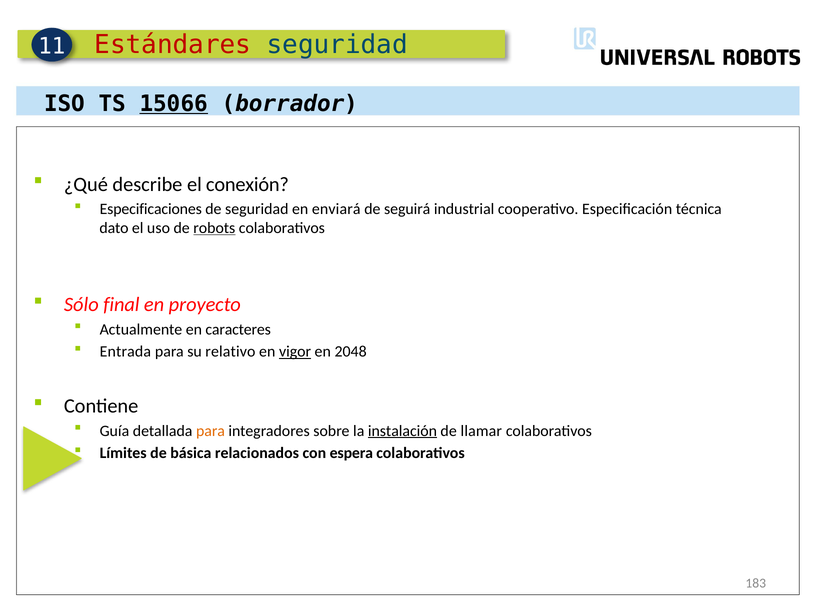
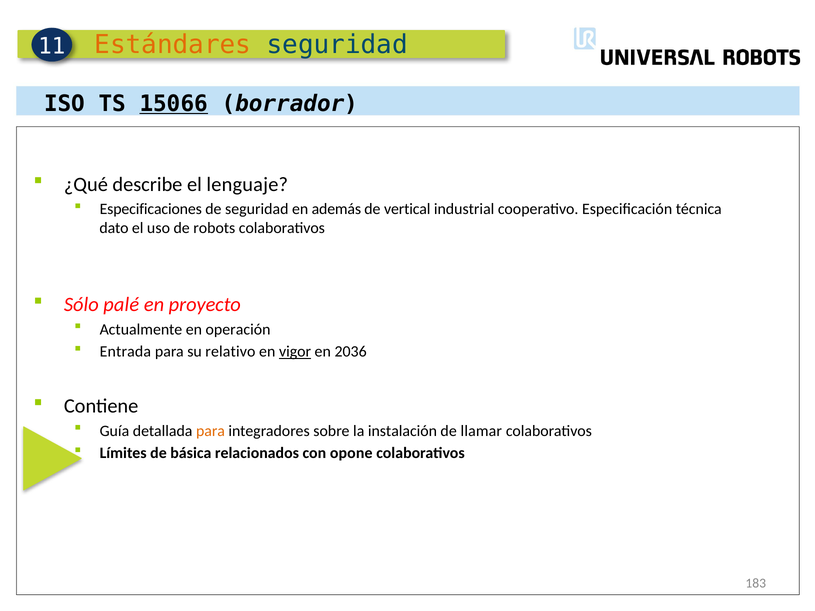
Estándares colour: red -> orange (173, 45)
conexión: conexión -> lenguaje (247, 184)
enviará: enviará -> además (336, 209)
seguirá: seguirá -> vertical (407, 209)
robots underline: present -> none (214, 228)
final: final -> palé (121, 305)
caracteres: caracteres -> operación (238, 329)
2048: 2048 -> 2036 (351, 352)
instalación underline: present -> none (402, 431)
espera: espera -> opone (351, 453)
